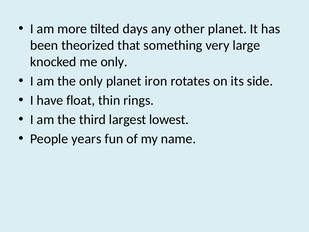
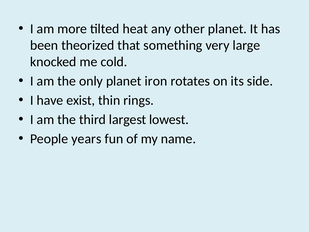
days: days -> heat (135, 29)
me only: only -> cold (114, 62)
float: float -> exist (81, 100)
